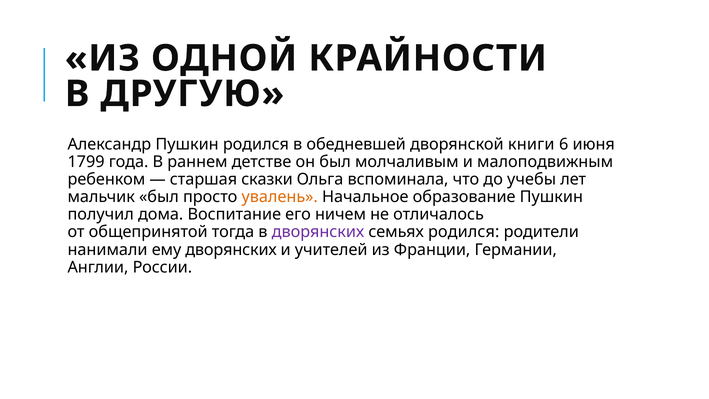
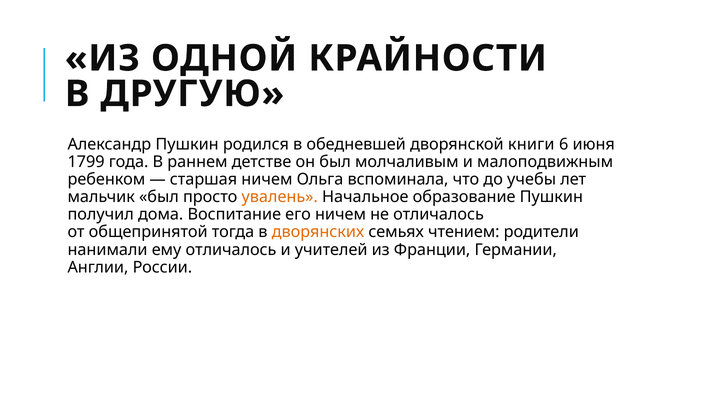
старшая сказки: сказки -> ничем (267, 179)
дворянских colour: purple -> orange (318, 232)
семьях родился: родился -> чтением (464, 232)
ему дворянских: дворянских -> отличалось (231, 250)
